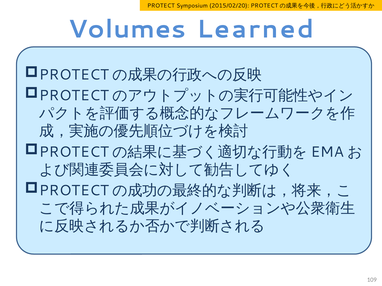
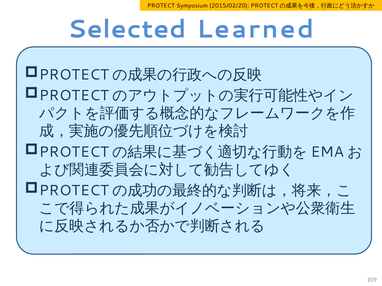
Volumes: Volumes -> Selected (127, 29)
